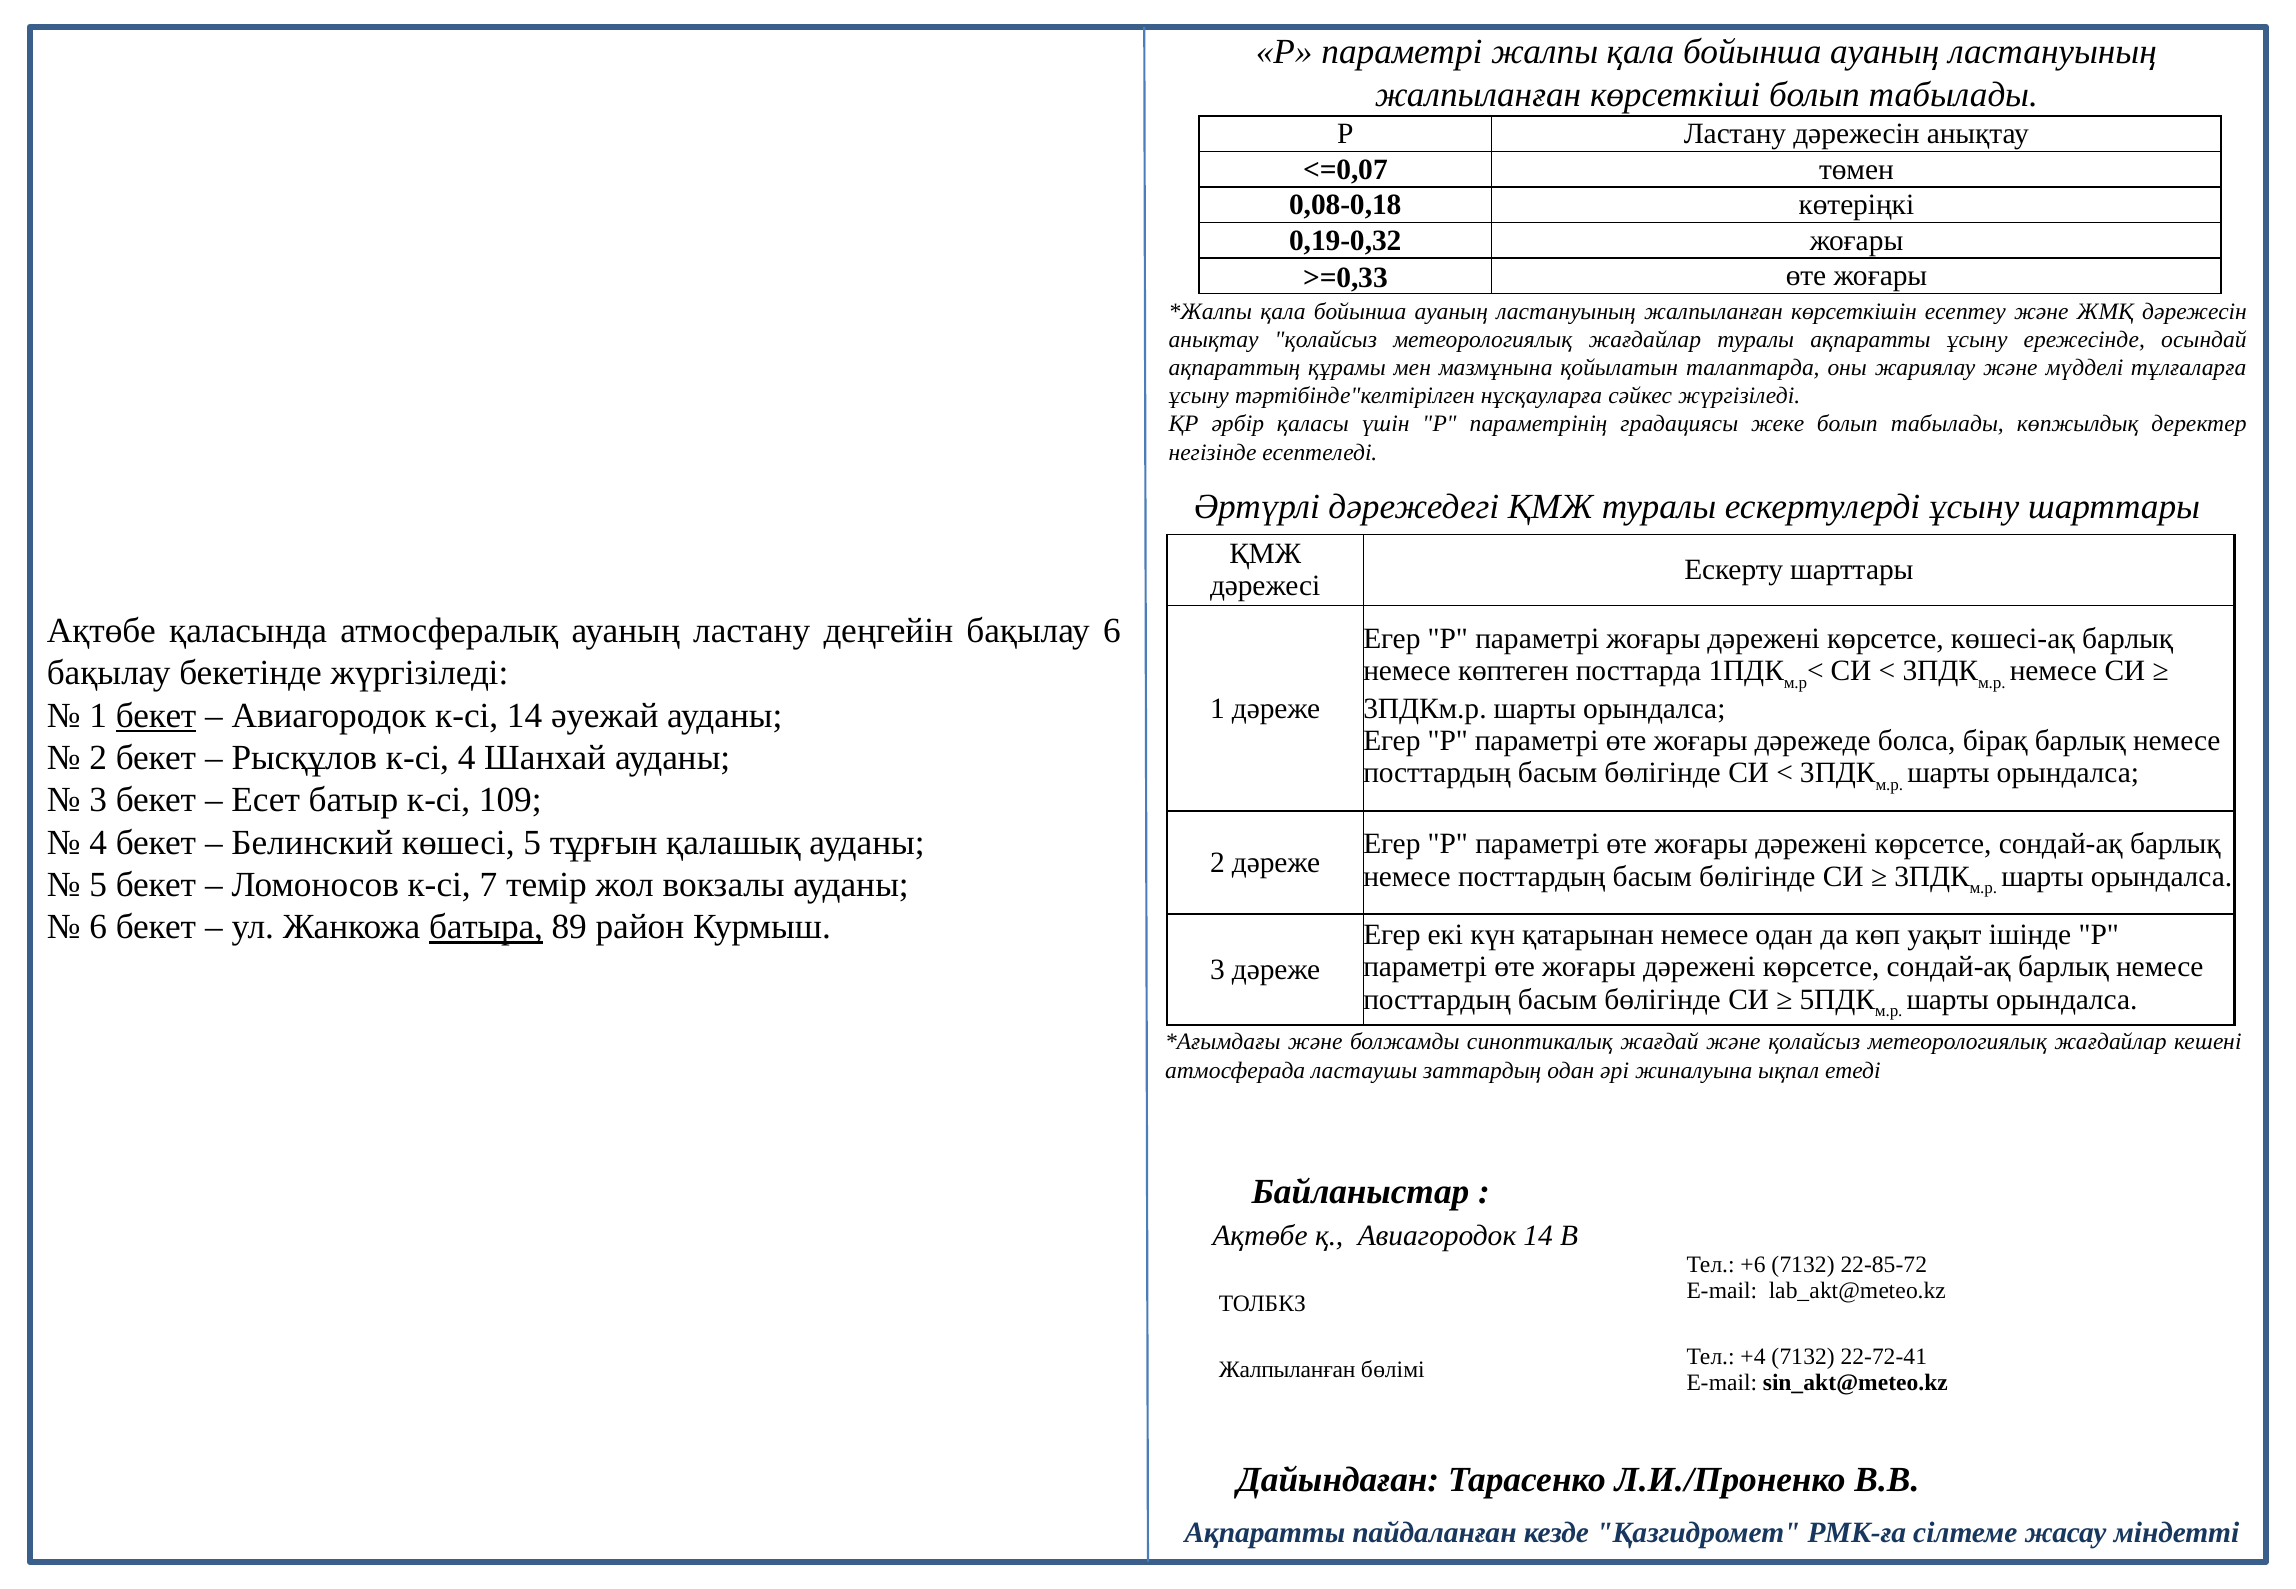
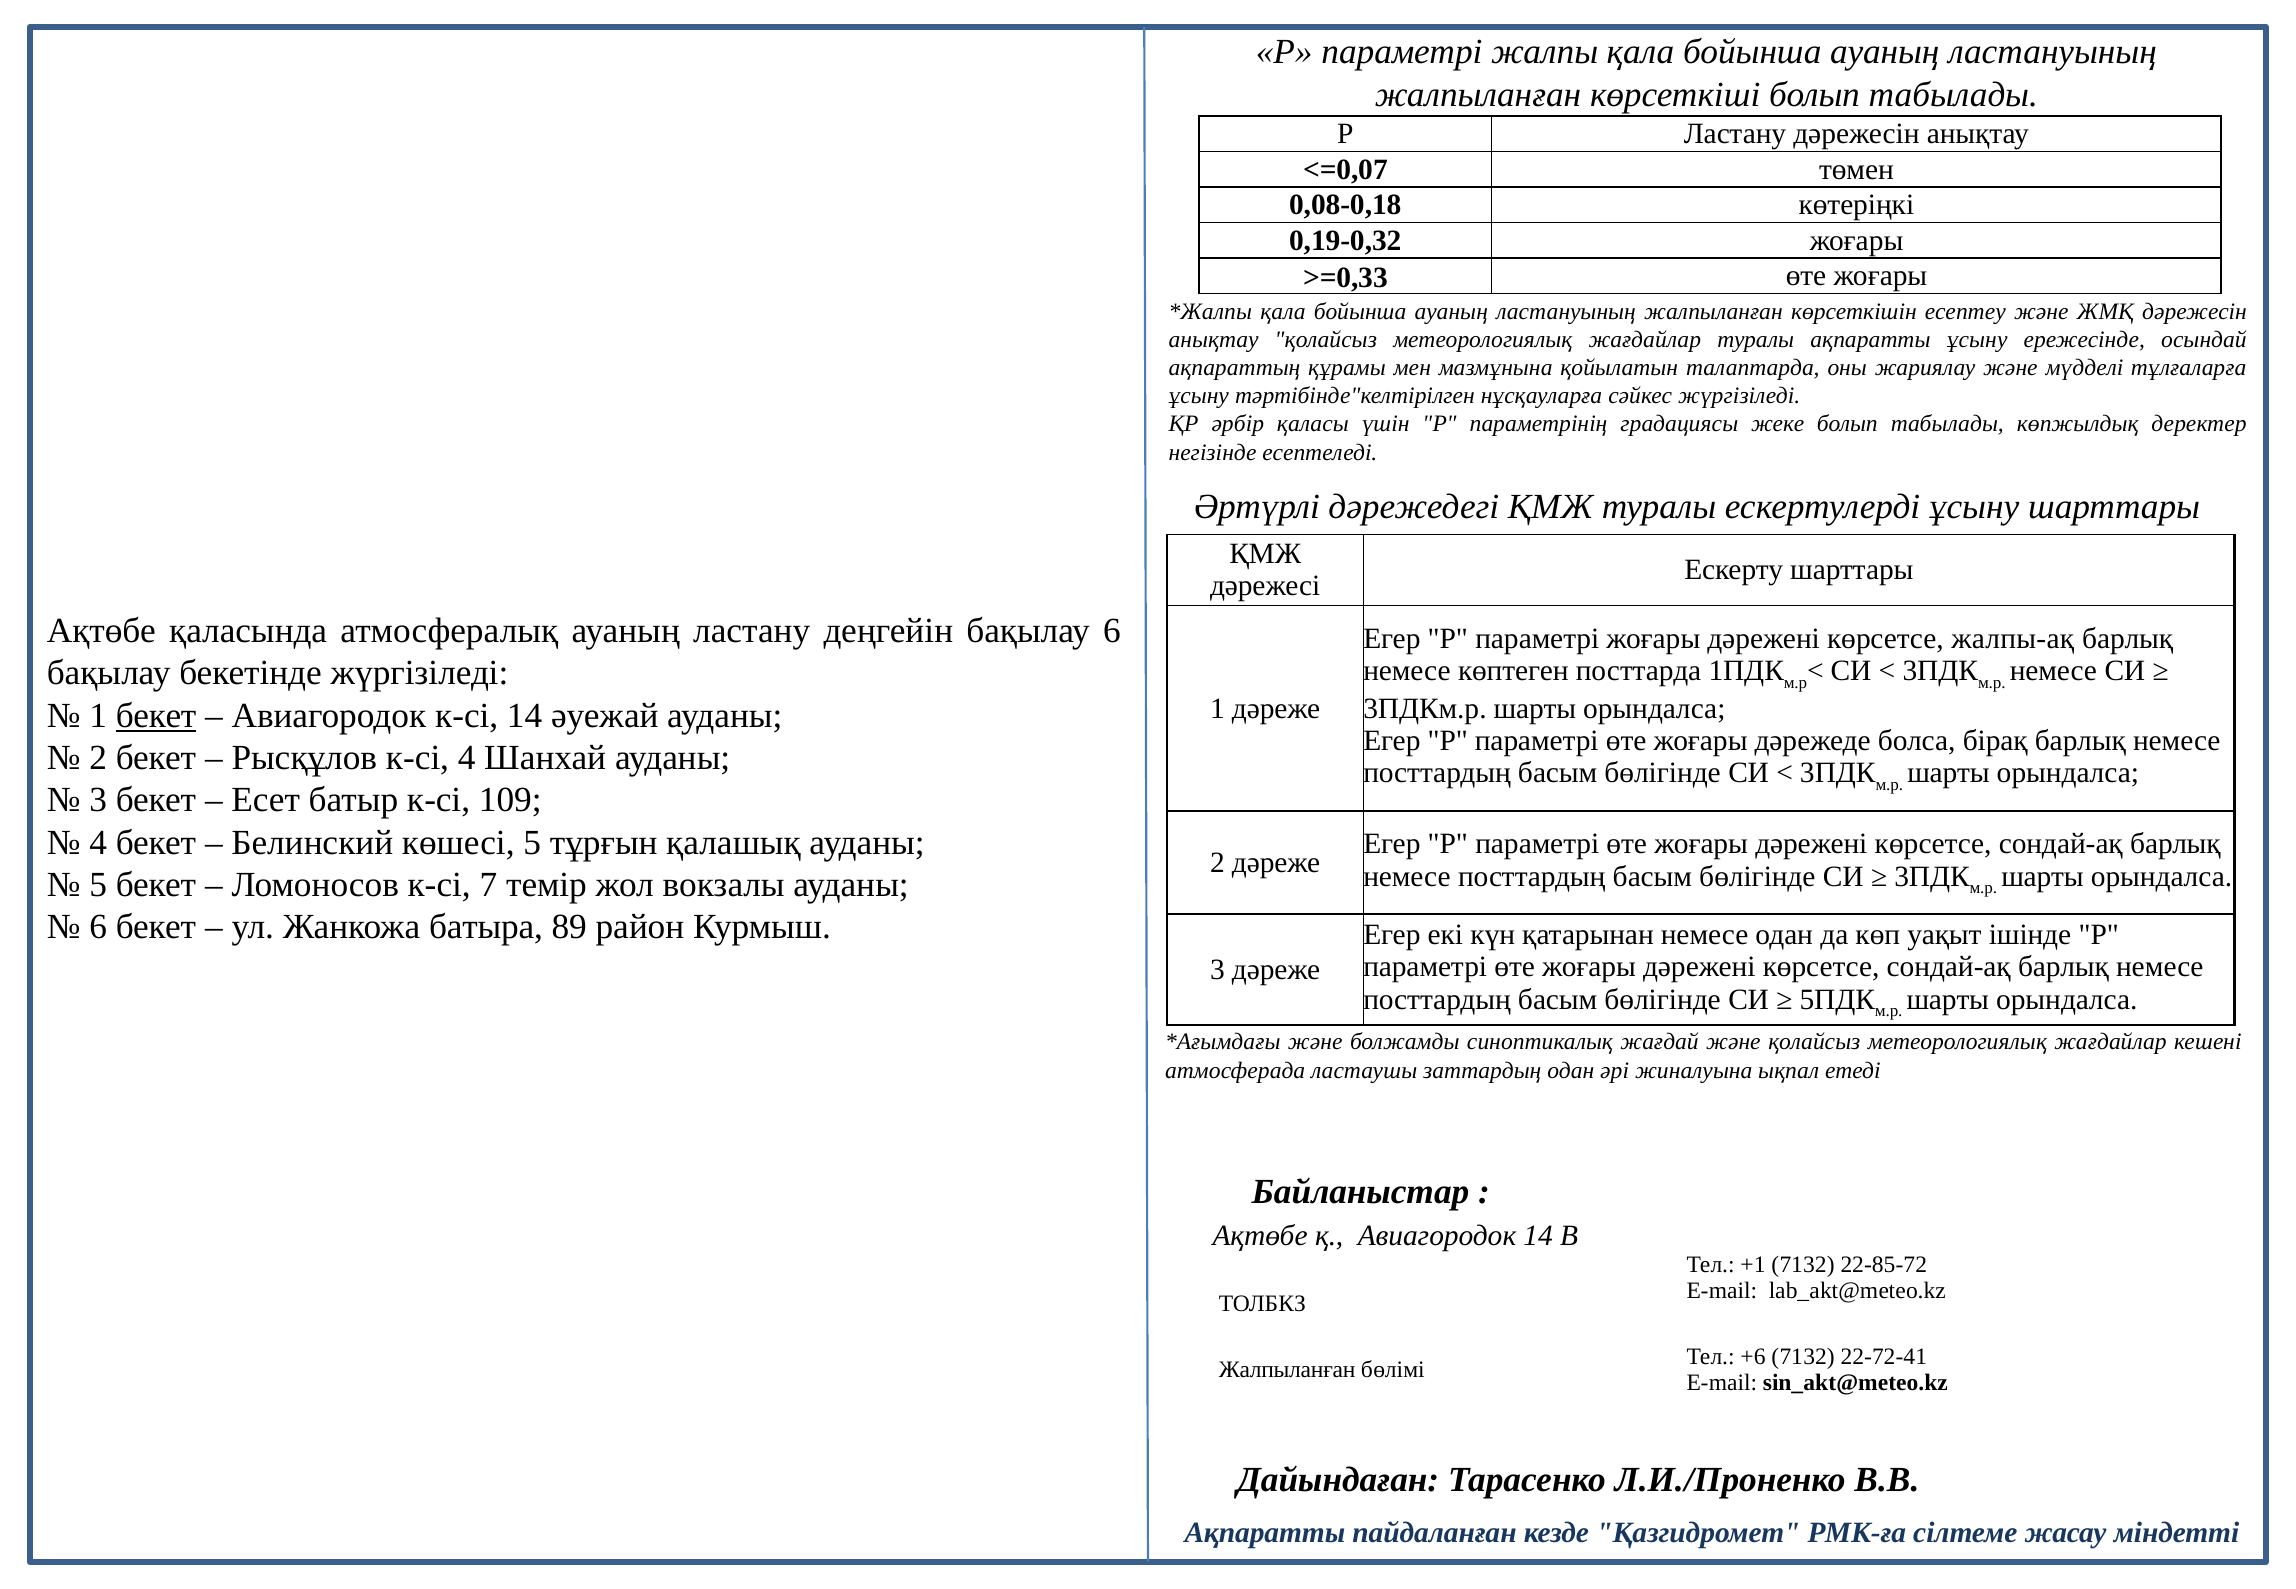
көшесі-ақ: көшесі-ақ -> жалпы-ақ (2013, 639)
батыра underline: present -> none (486, 928)
+6: +6 -> +1 (1753, 1265)
+4: +4 -> +6 (1753, 1357)
